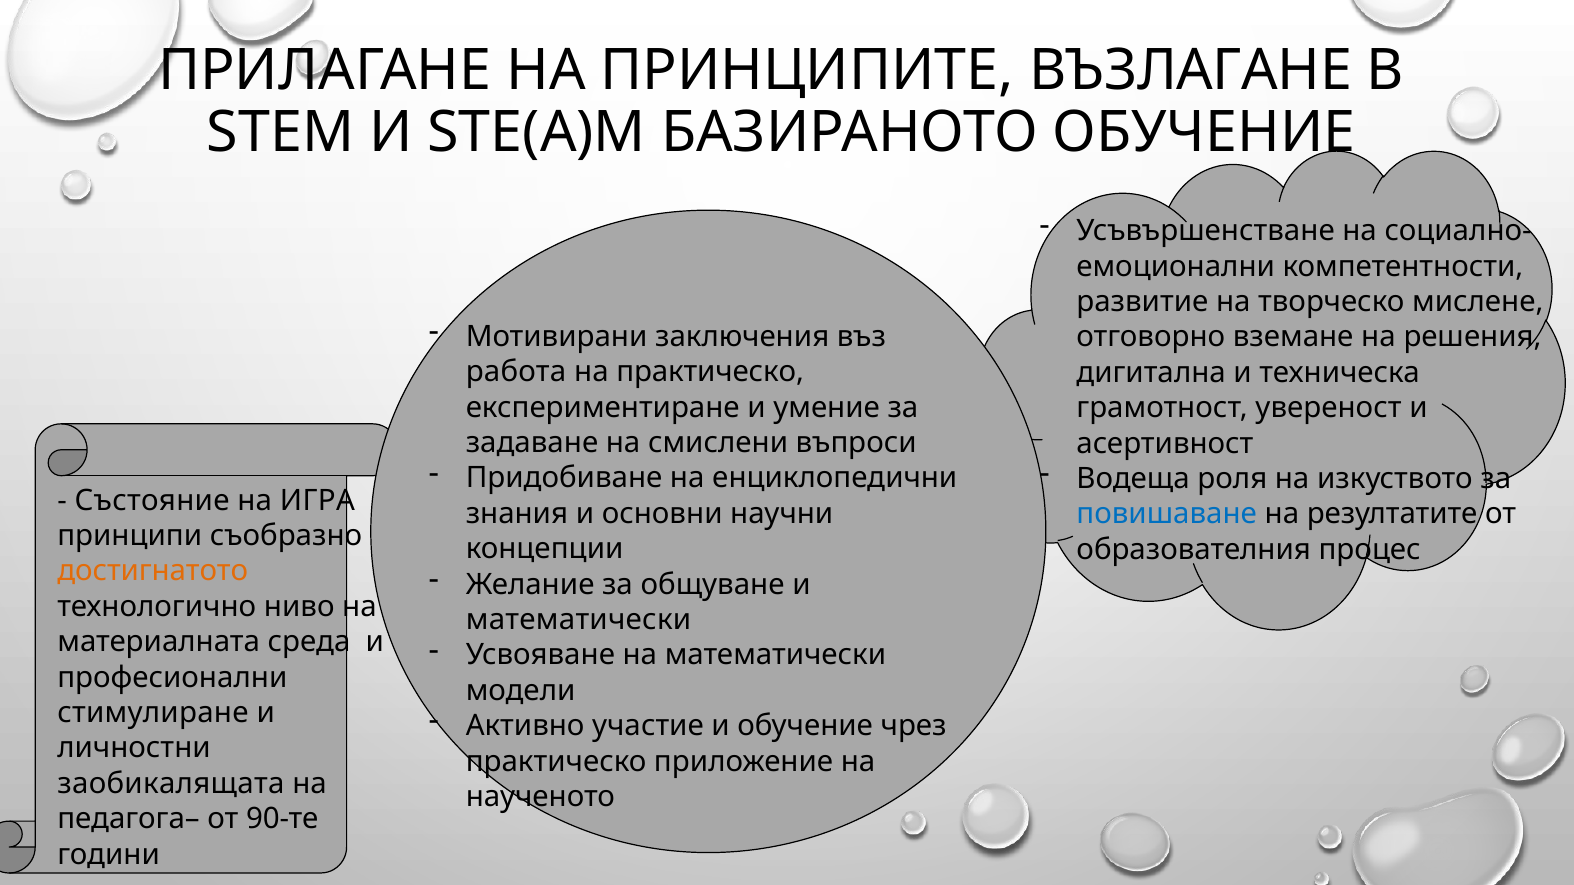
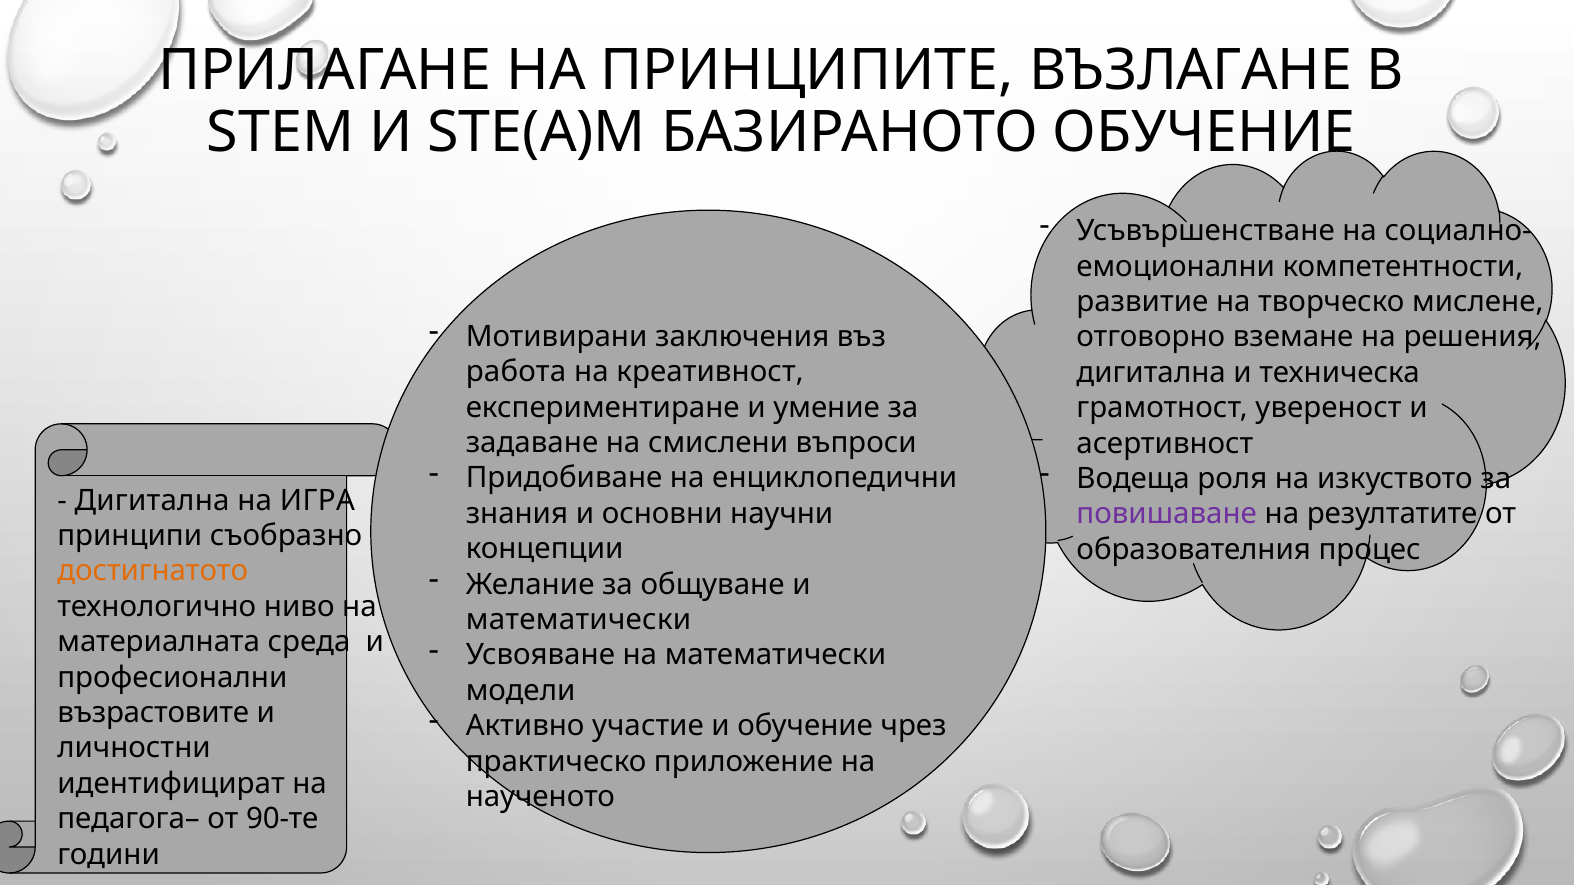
на практическо: практическо -> креативност (710, 372)
Състояние: Състояние -> Дигитална (152, 501)
повишаване colour: blue -> purple (1167, 514)
стимулиране: стимулиране -> възрастовите (153, 713)
заобикалящата: заобикалящата -> идентифицират (171, 784)
